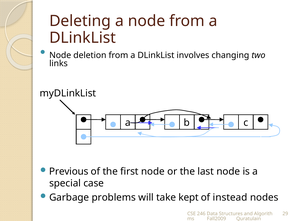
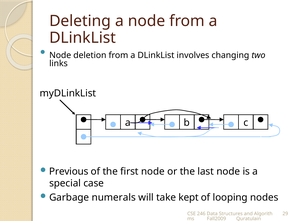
problems: problems -> numerals (114, 198)
instead: instead -> looping (230, 198)
